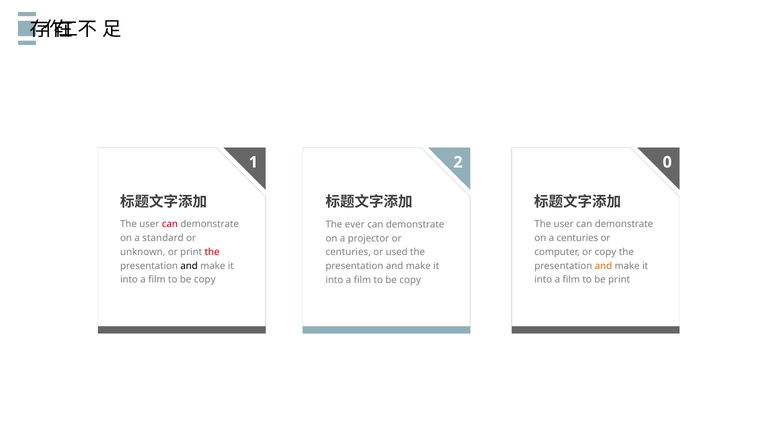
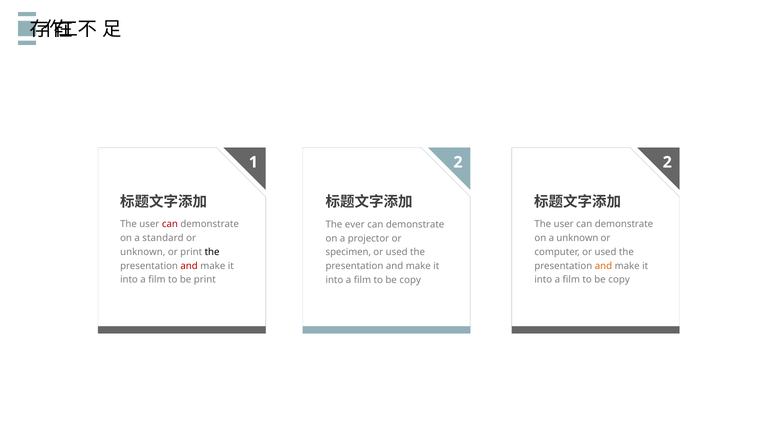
1 0: 0 -> 2 (667, 162)
a centuries: centuries -> unknown (577, 238)
the colour: red -> black (212, 252)
computer or copy: copy -> used (606, 252)
centuries: centuries -> specimen (348, 252)
and colour: black -> red (189, 266)
copy: copy -> print (205, 280)
print: print -> copy (619, 280)
